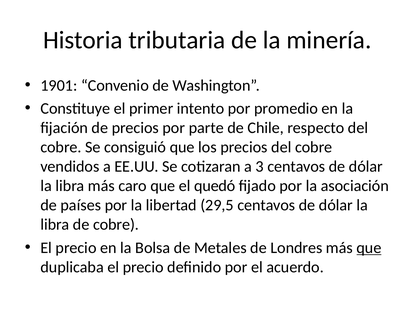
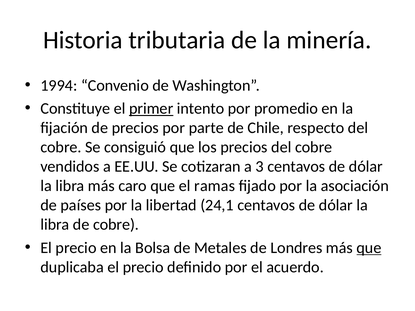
1901: 1901 -> 1994 (59, 86)
primer underline: none -> present (151, 109)
quedó: quedó -> ramas (215, 186)
29,5: 29,5 -> 24,1 (217, 205)
